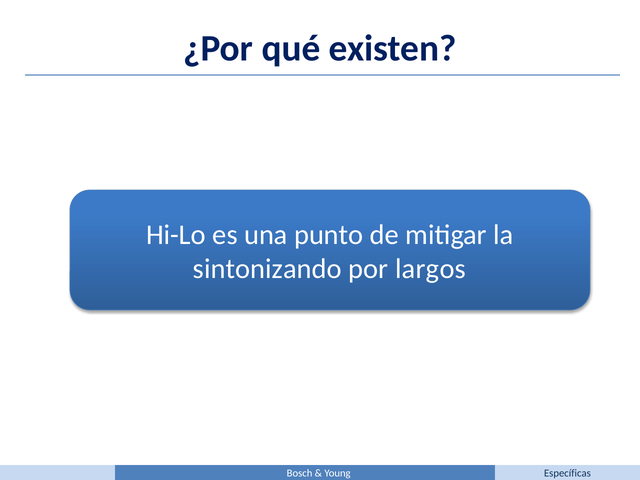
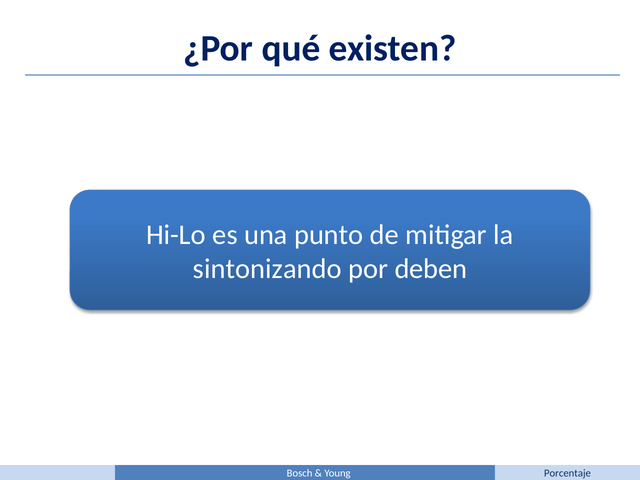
largos: largos -> deben (431, 269)
Específicas: Específicas -> Porcentaje (567, 473)
